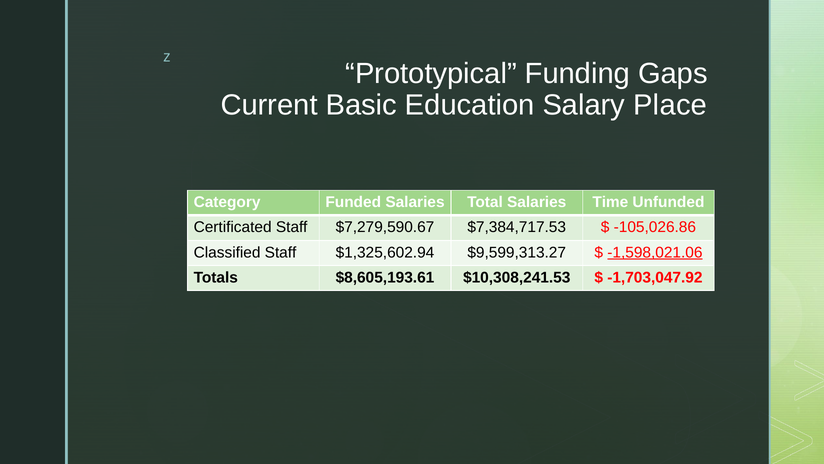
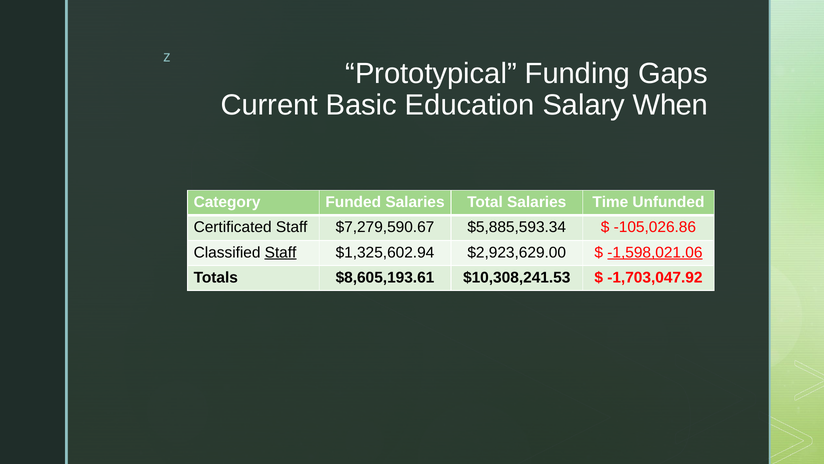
Place: Place -> When (670, 105)
$7,384,717.53: $7,384,717.53 -> $5,885,593.34 (517, 227)
Staff underline: none -> present (281, 252)
$9,599,313.27: $9,599,313.27 -> $2,923,629.00 (517, 252)
